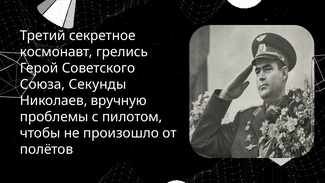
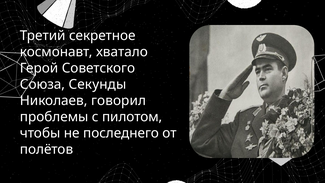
грелись: грелись -> хватало (122, 52)
вручную: вручную -> говорил (119, 100)
произошло: произошло -> последнего (121, 133)
